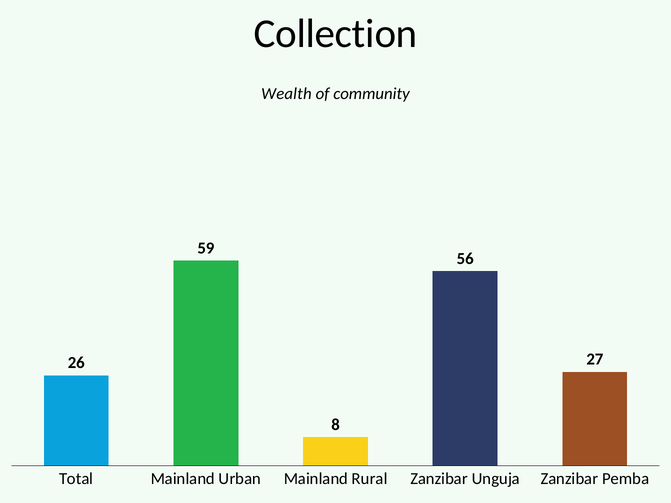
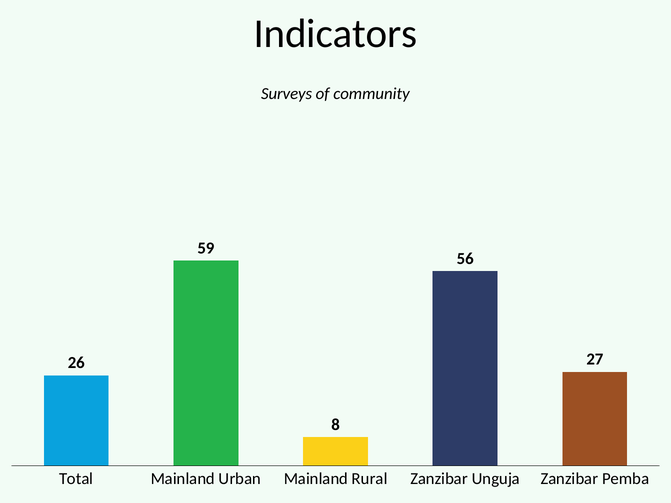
Collection: Collection -> Indicators (335, 34)
Wealth: Wealth -> Surveys (287, 94)
